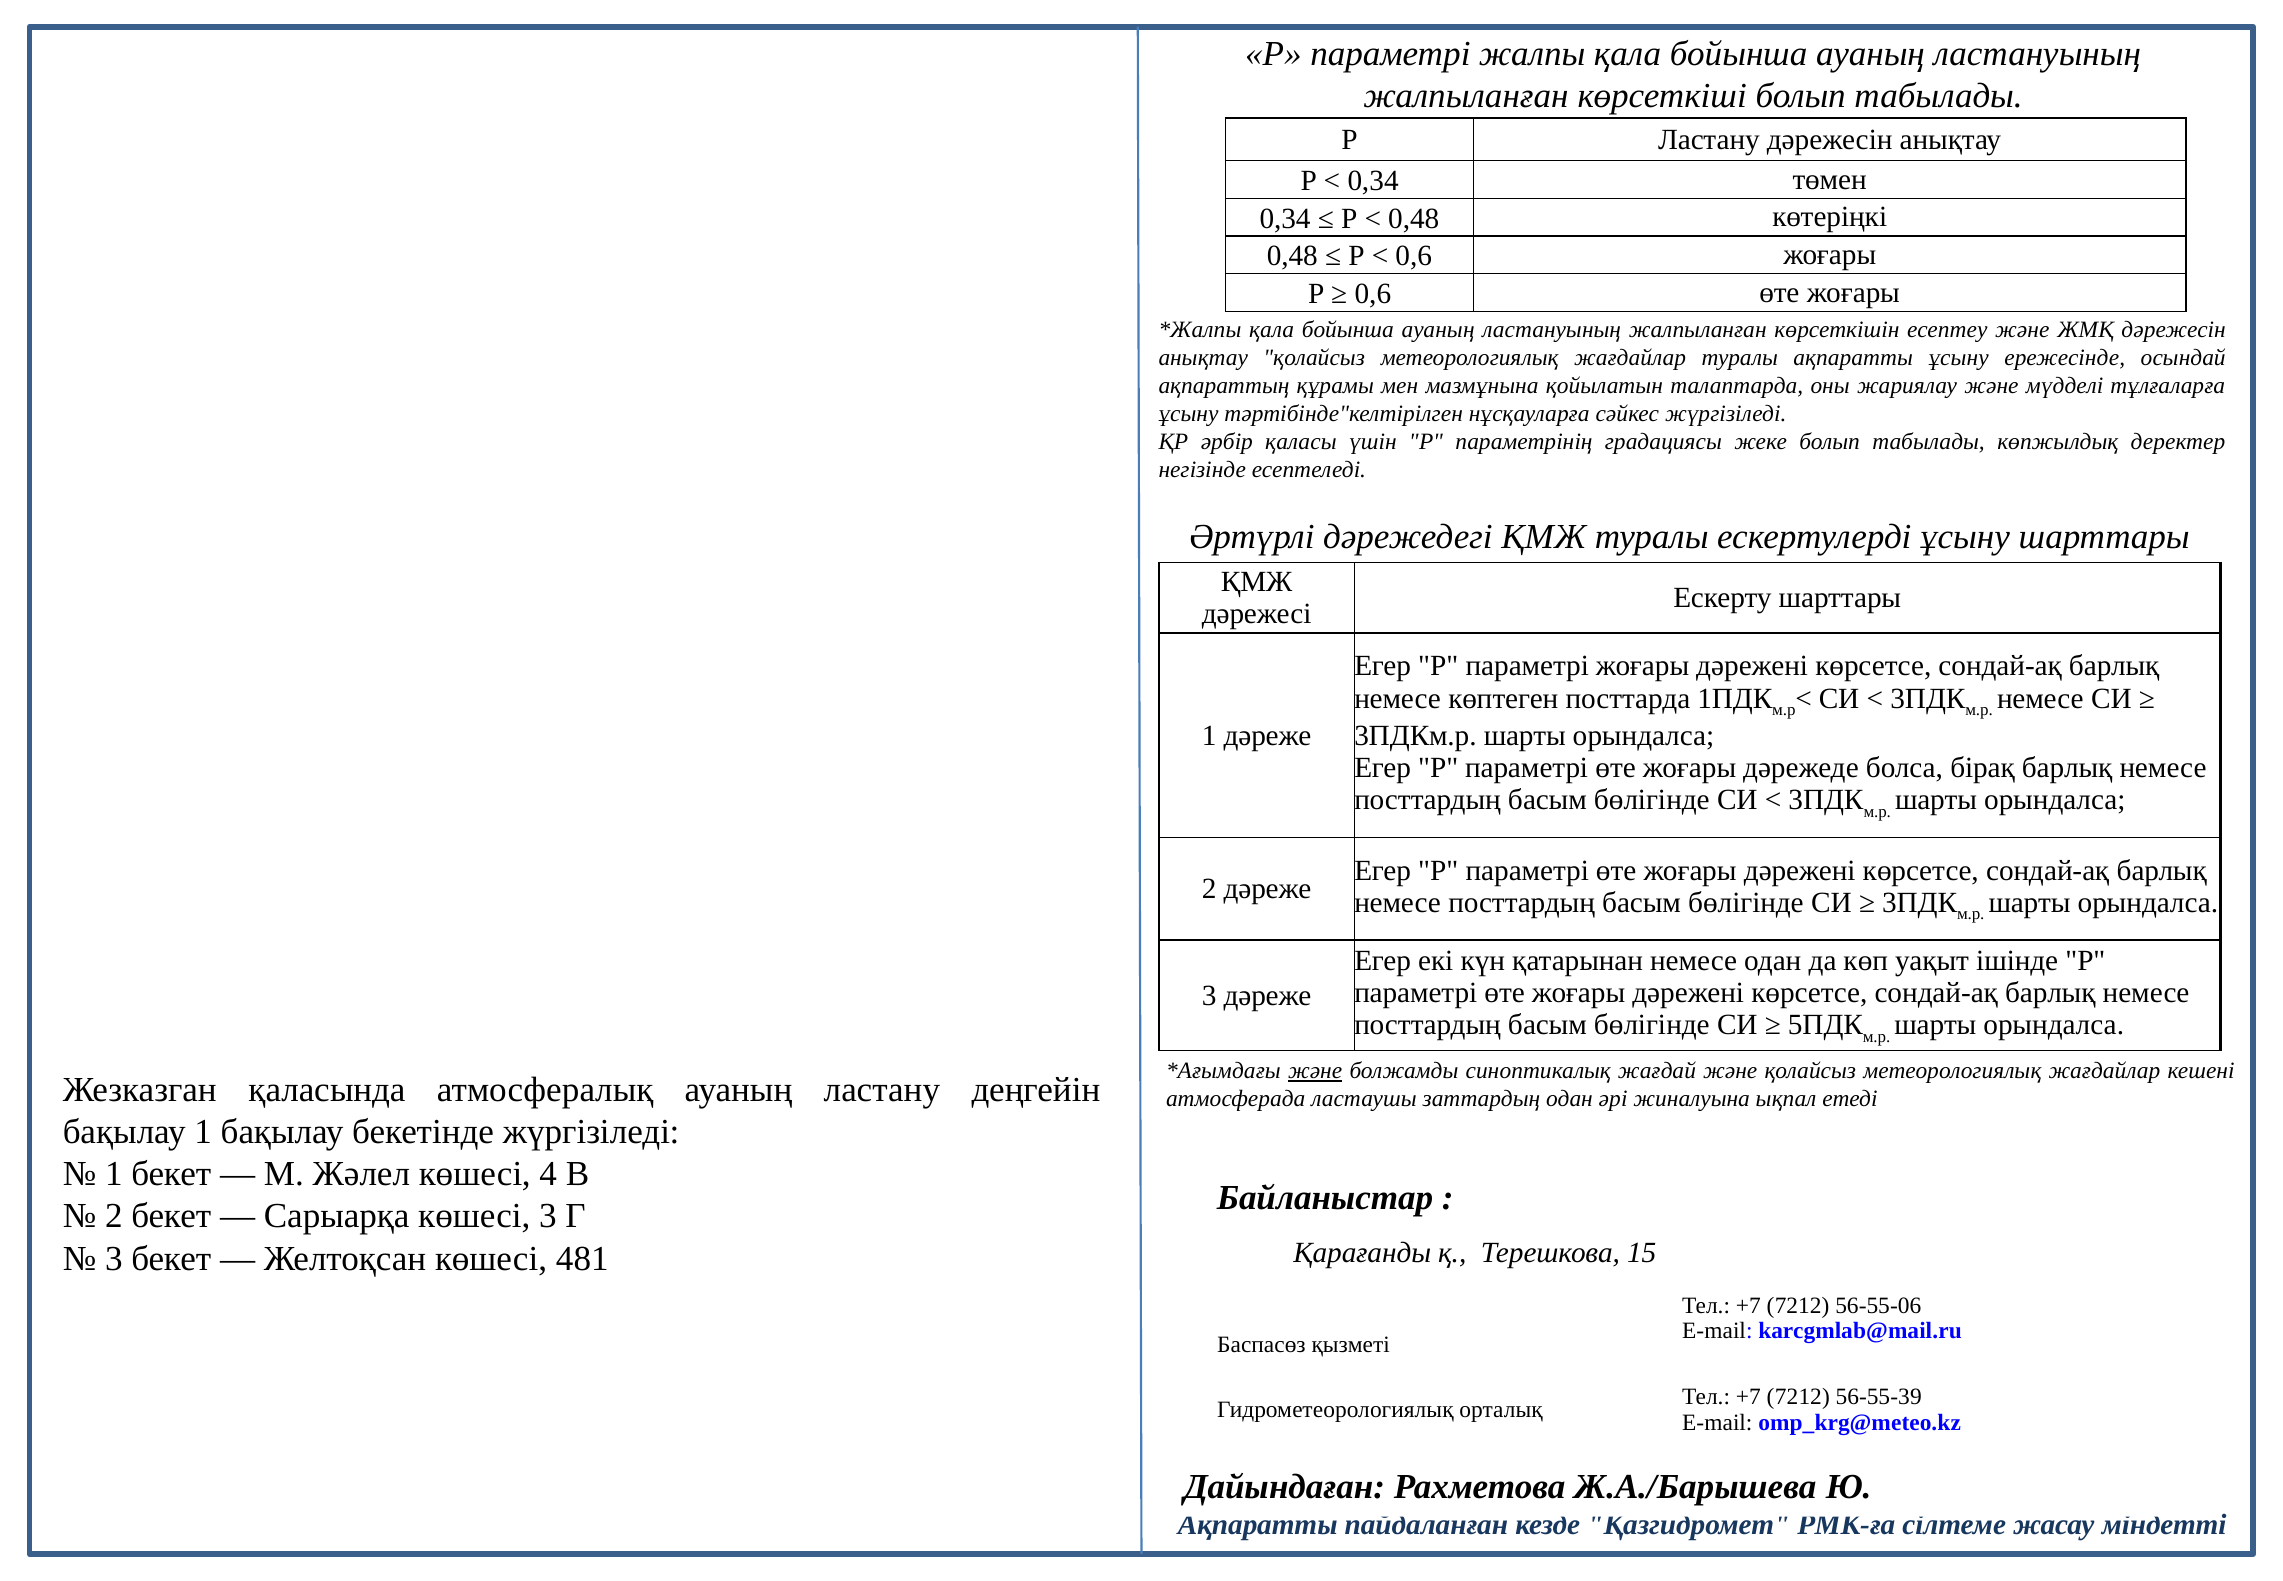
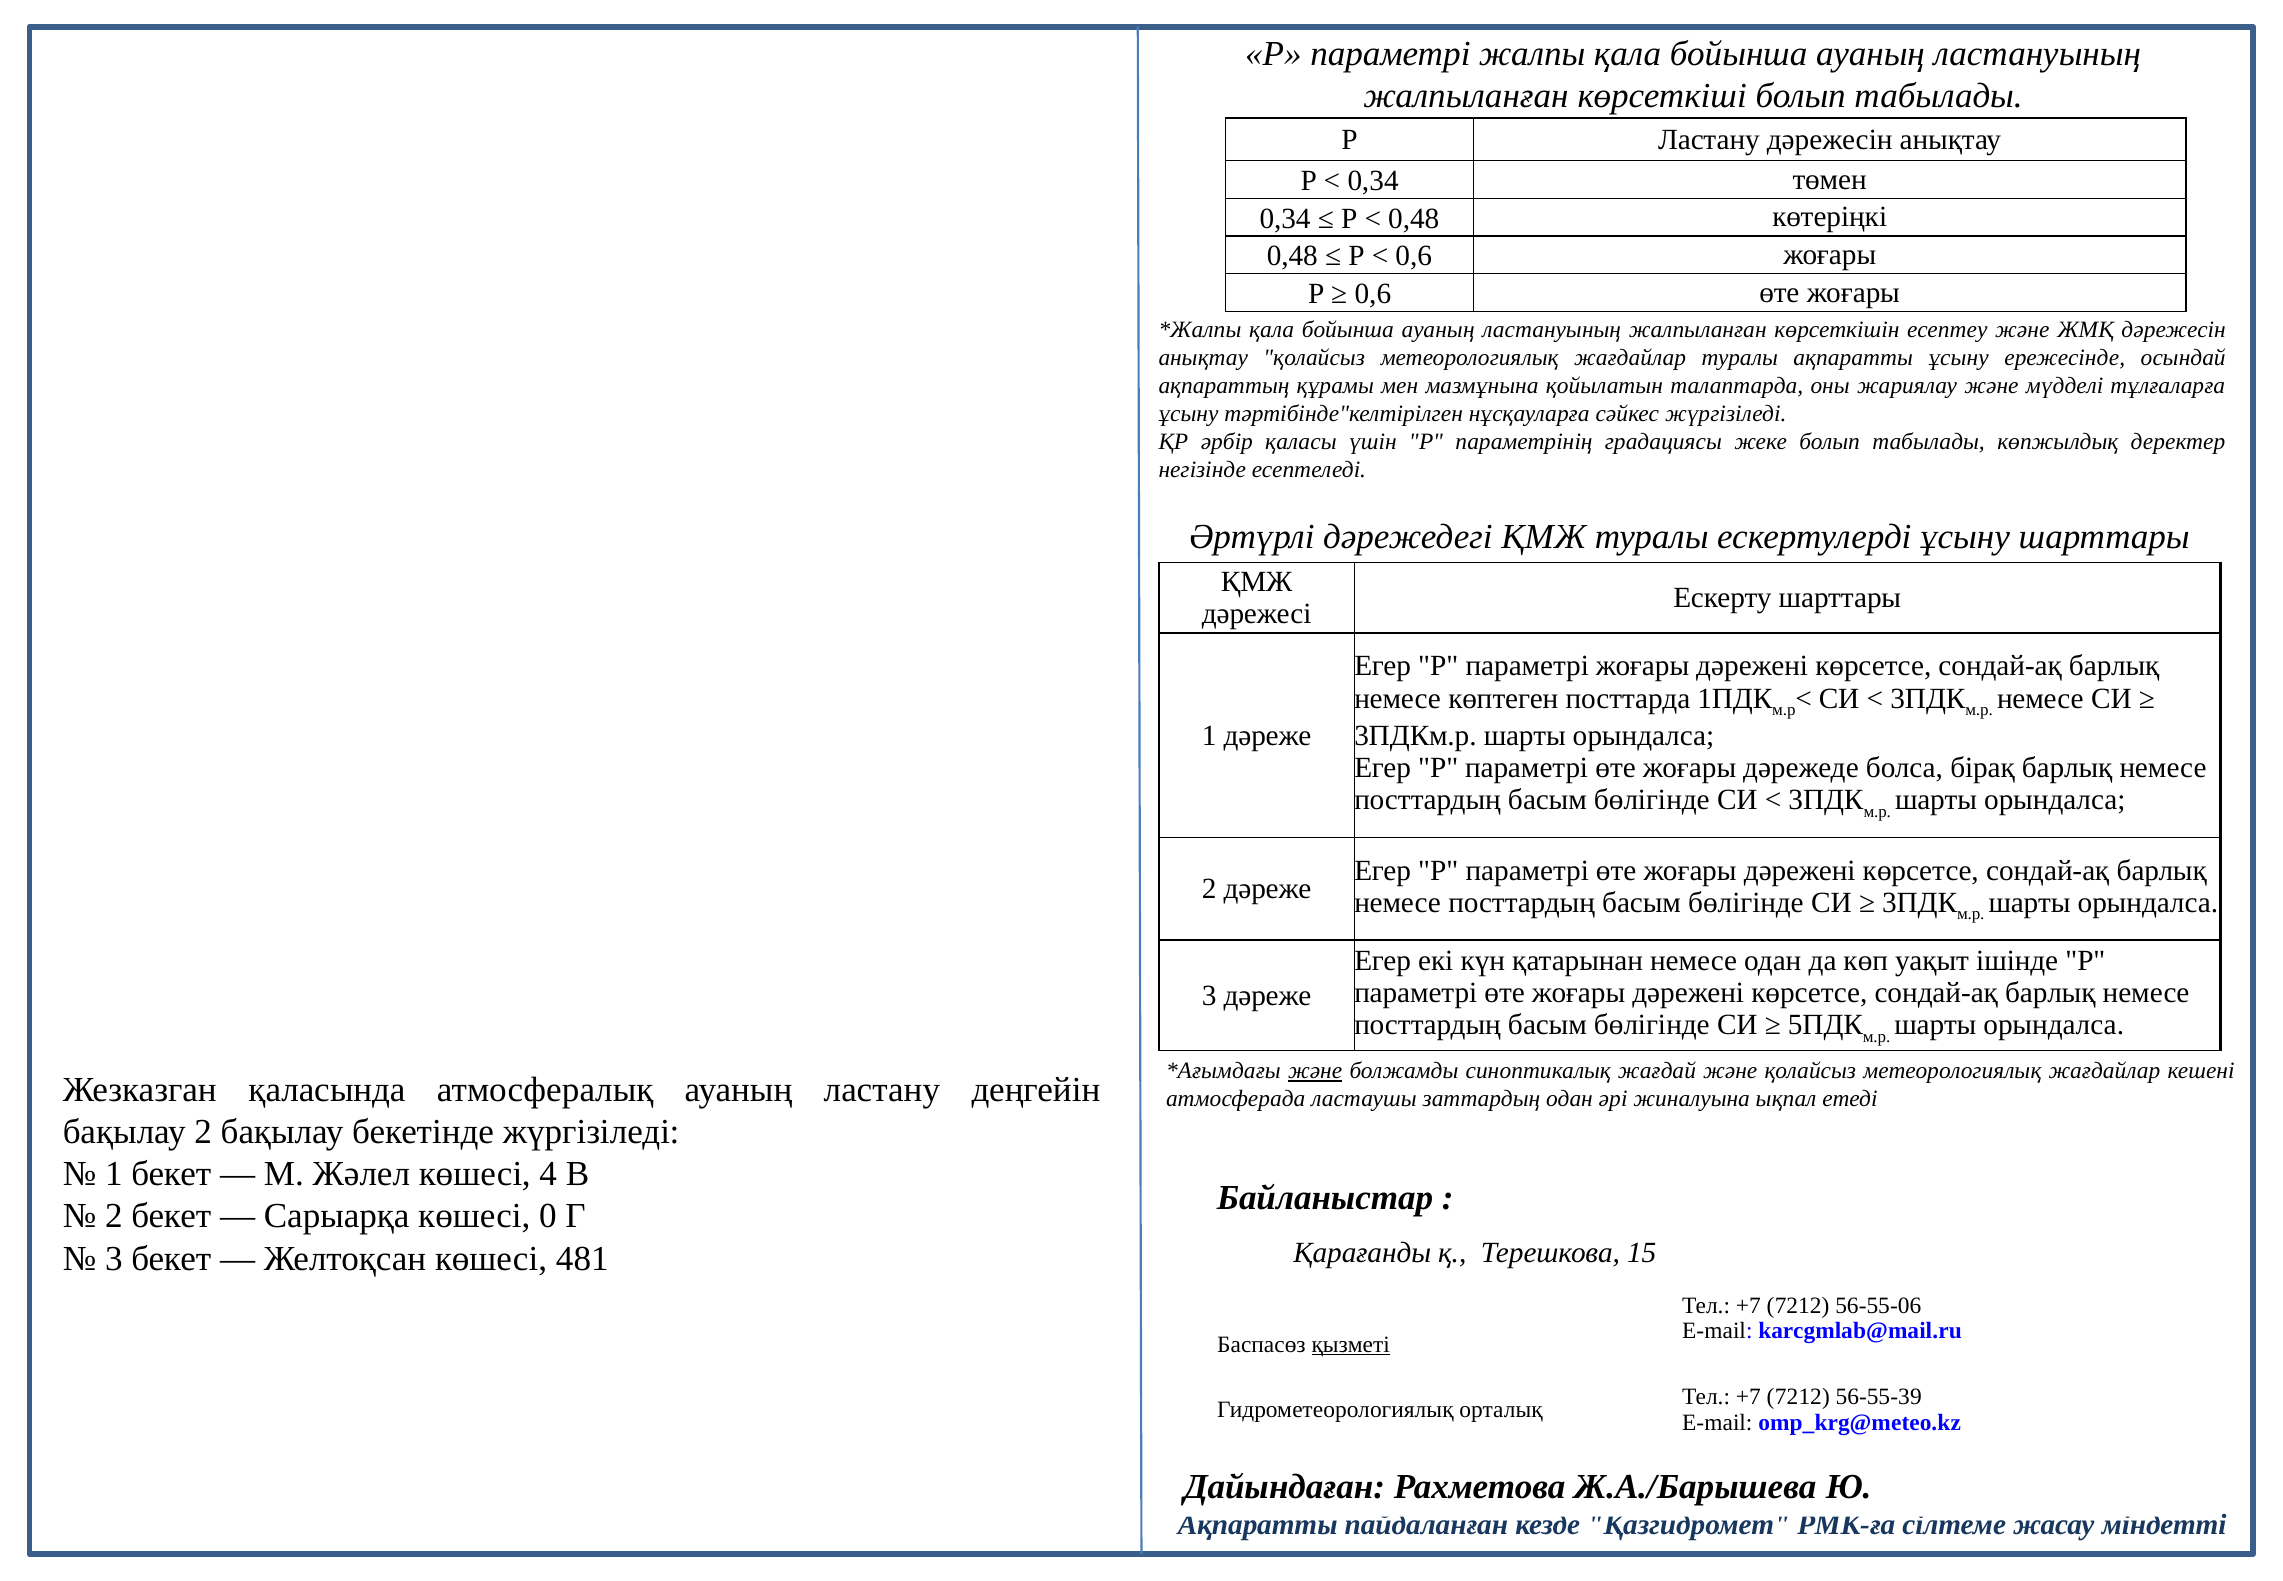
бақылау 1: 1 -> 2 (203, 1132)
көшесі 3: 3 -> 0 (548, 1216)
қызметі underline: none -> present (1351, 1344)
